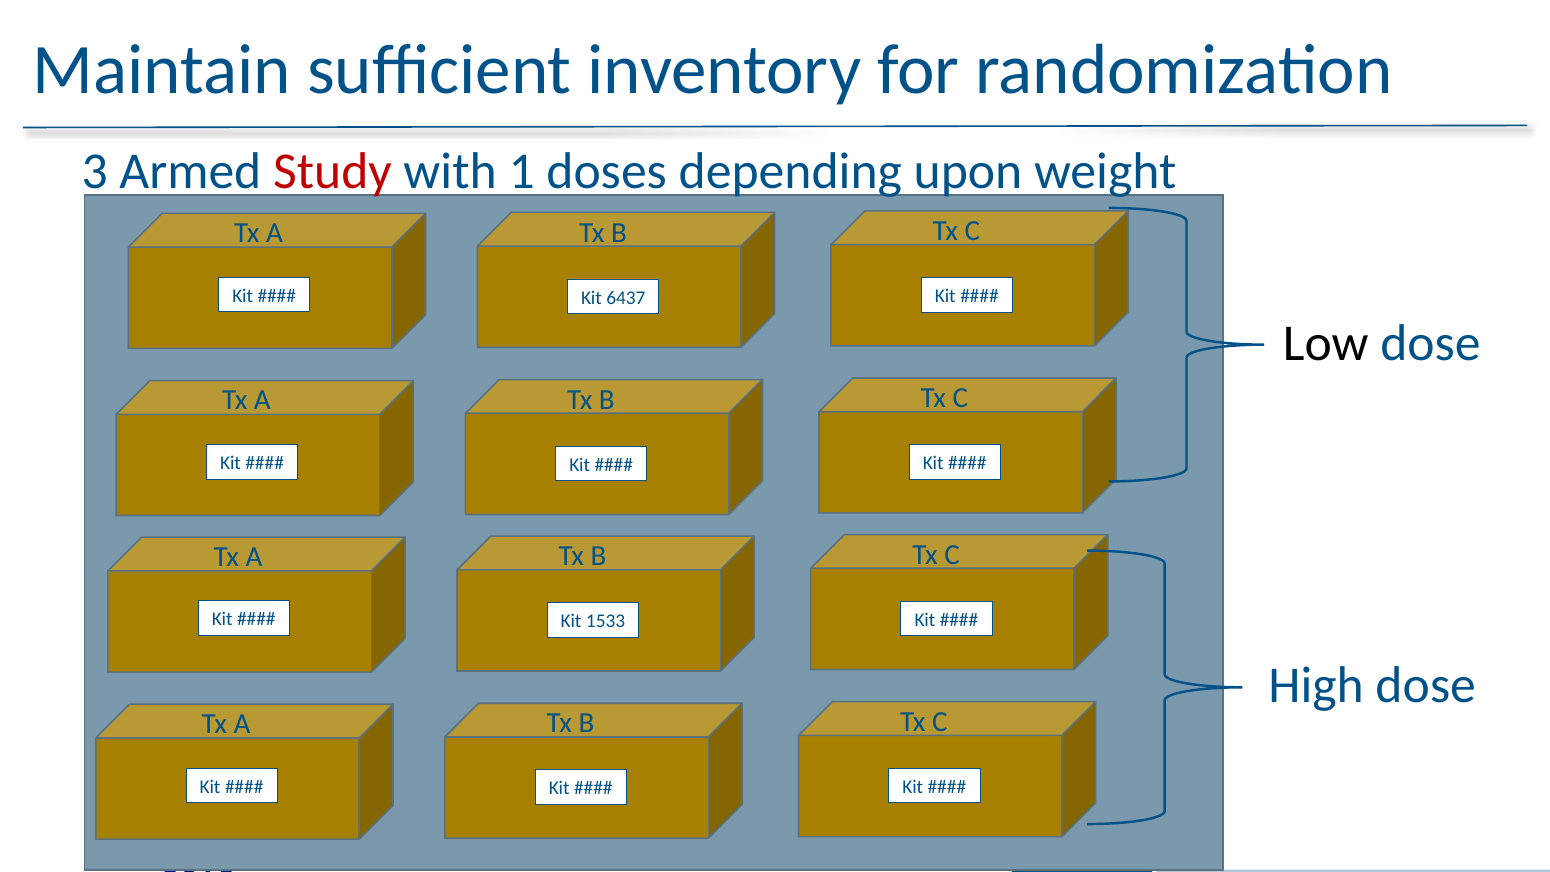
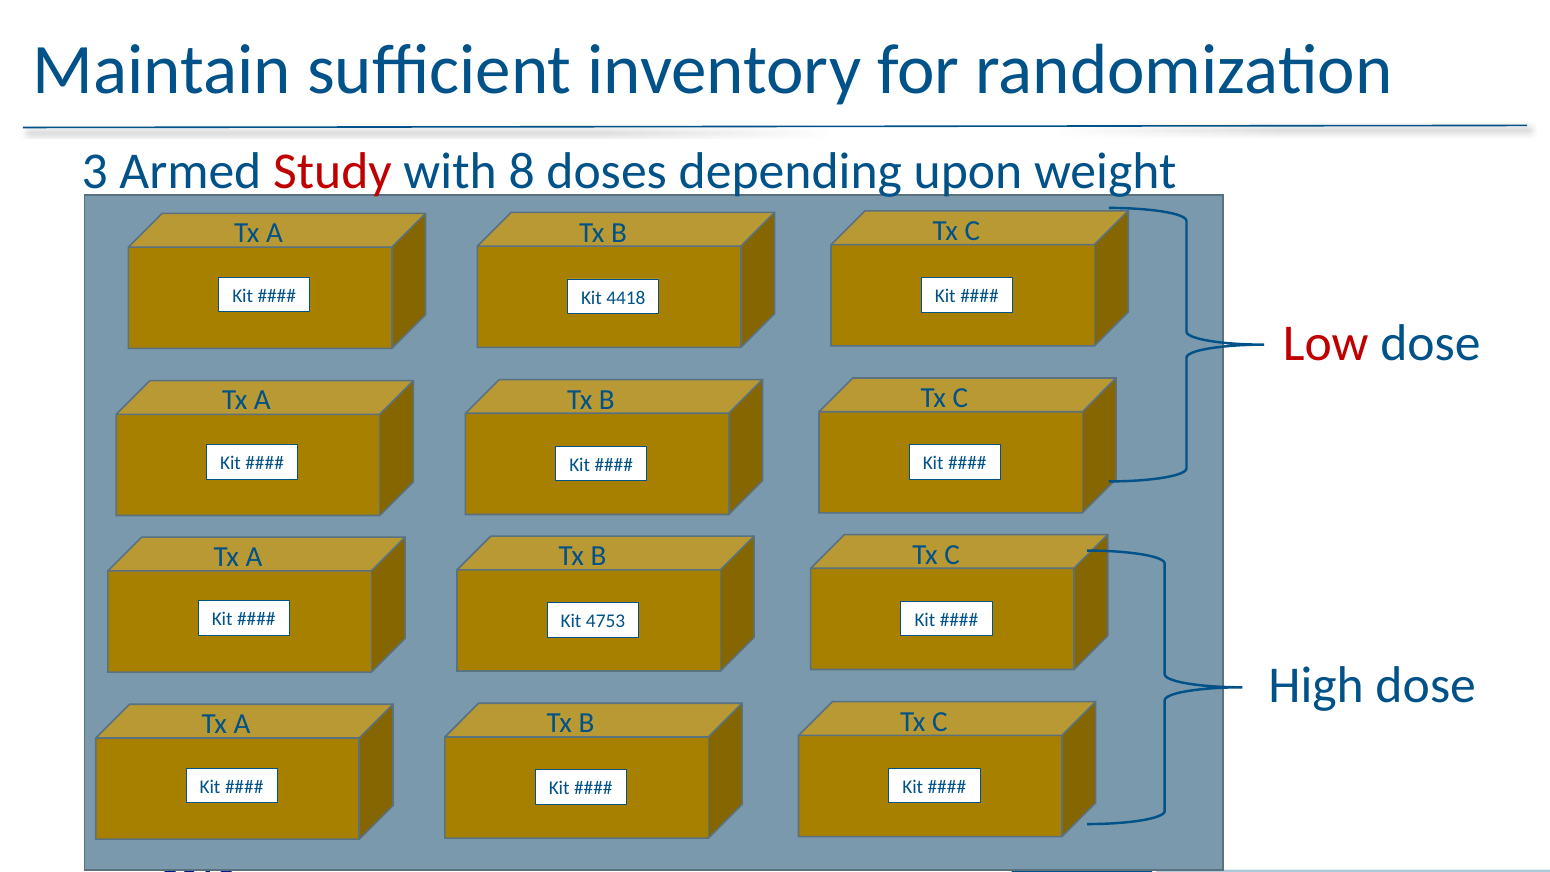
1: 1 -> 8 (522, 172)
6437: 6437 -> 4418 (626, 298)
Low colour: black -> red (1326, 344)
1533: 1533 -> 4753 (606, 621)
